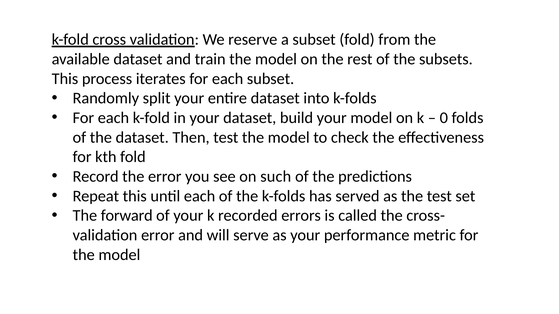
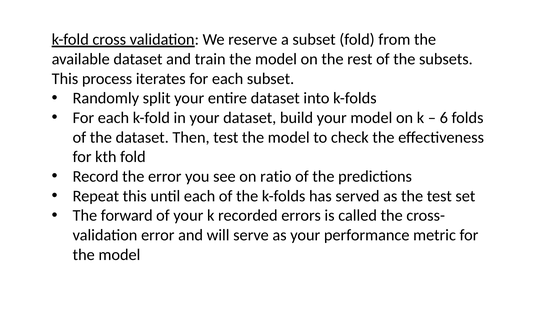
0: 0 -> 6 (444, 118)
such: such -> ratio (276, 177)
